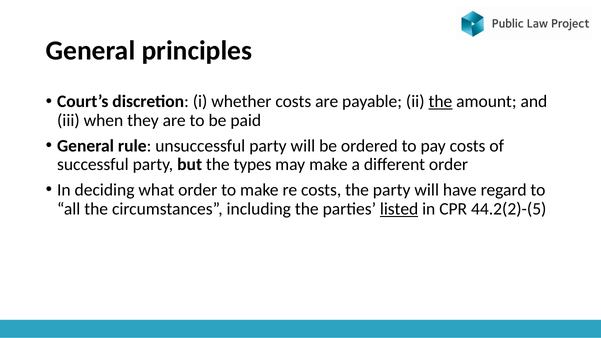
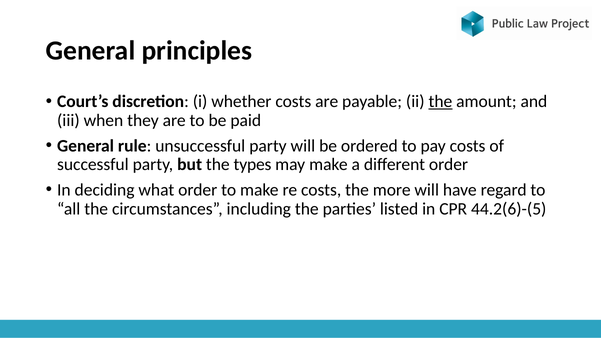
the party: party -> more (392, 190)
listed underline: present -> none (399, 209)
44.2(2)-(5: 44.2(2)-(5 -> 44.2(6)-(5 (509, 209)
